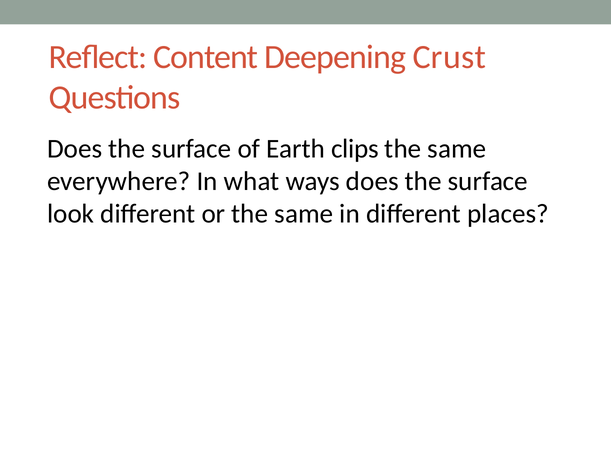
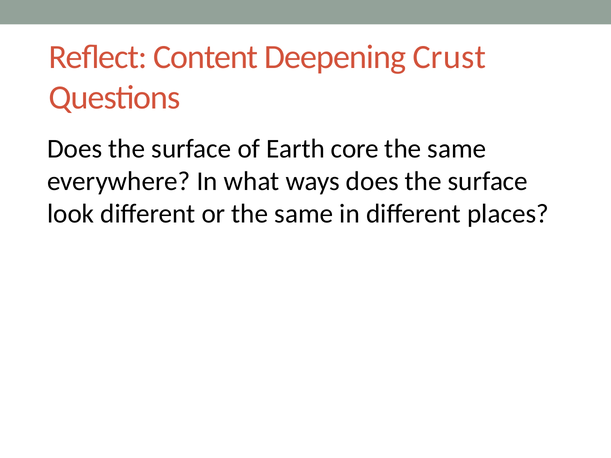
clips: clips -> core (355, 149)
